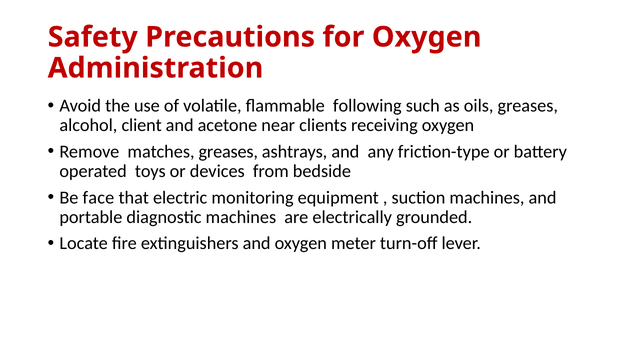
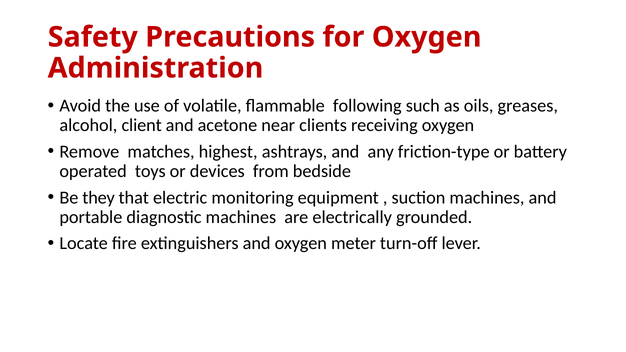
matches greases: greases -> highest (228, 152)
face: face -> they (99, 198)
